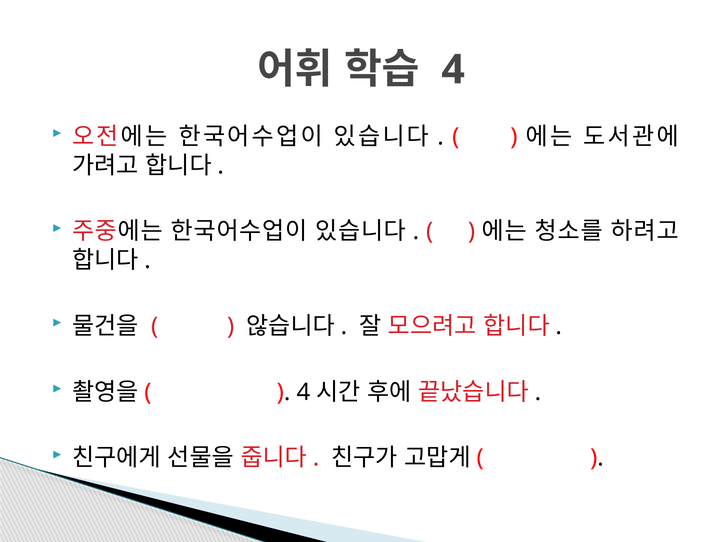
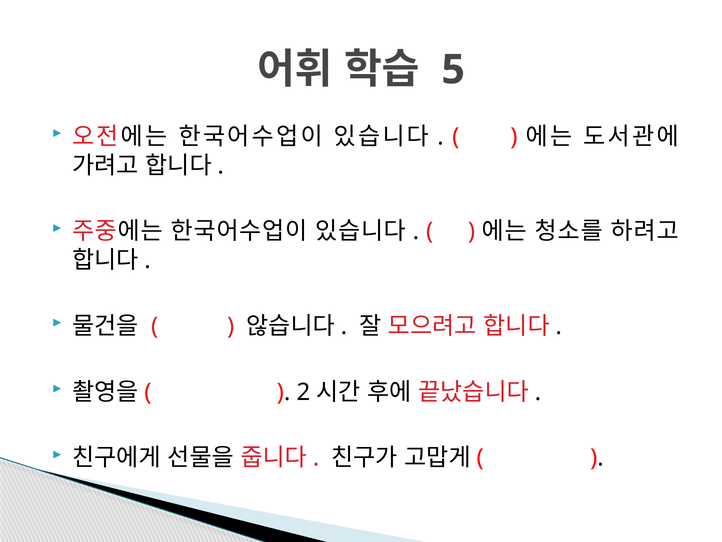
4: 4 -> 5 (453, 70)
4: 4 -> 2 (303, 392)
